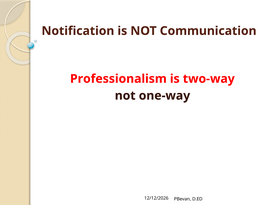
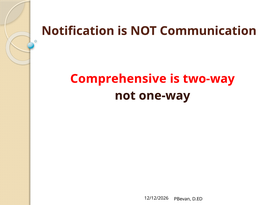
Professionalism: Professionalism -> Comprehensive (118, 79)
